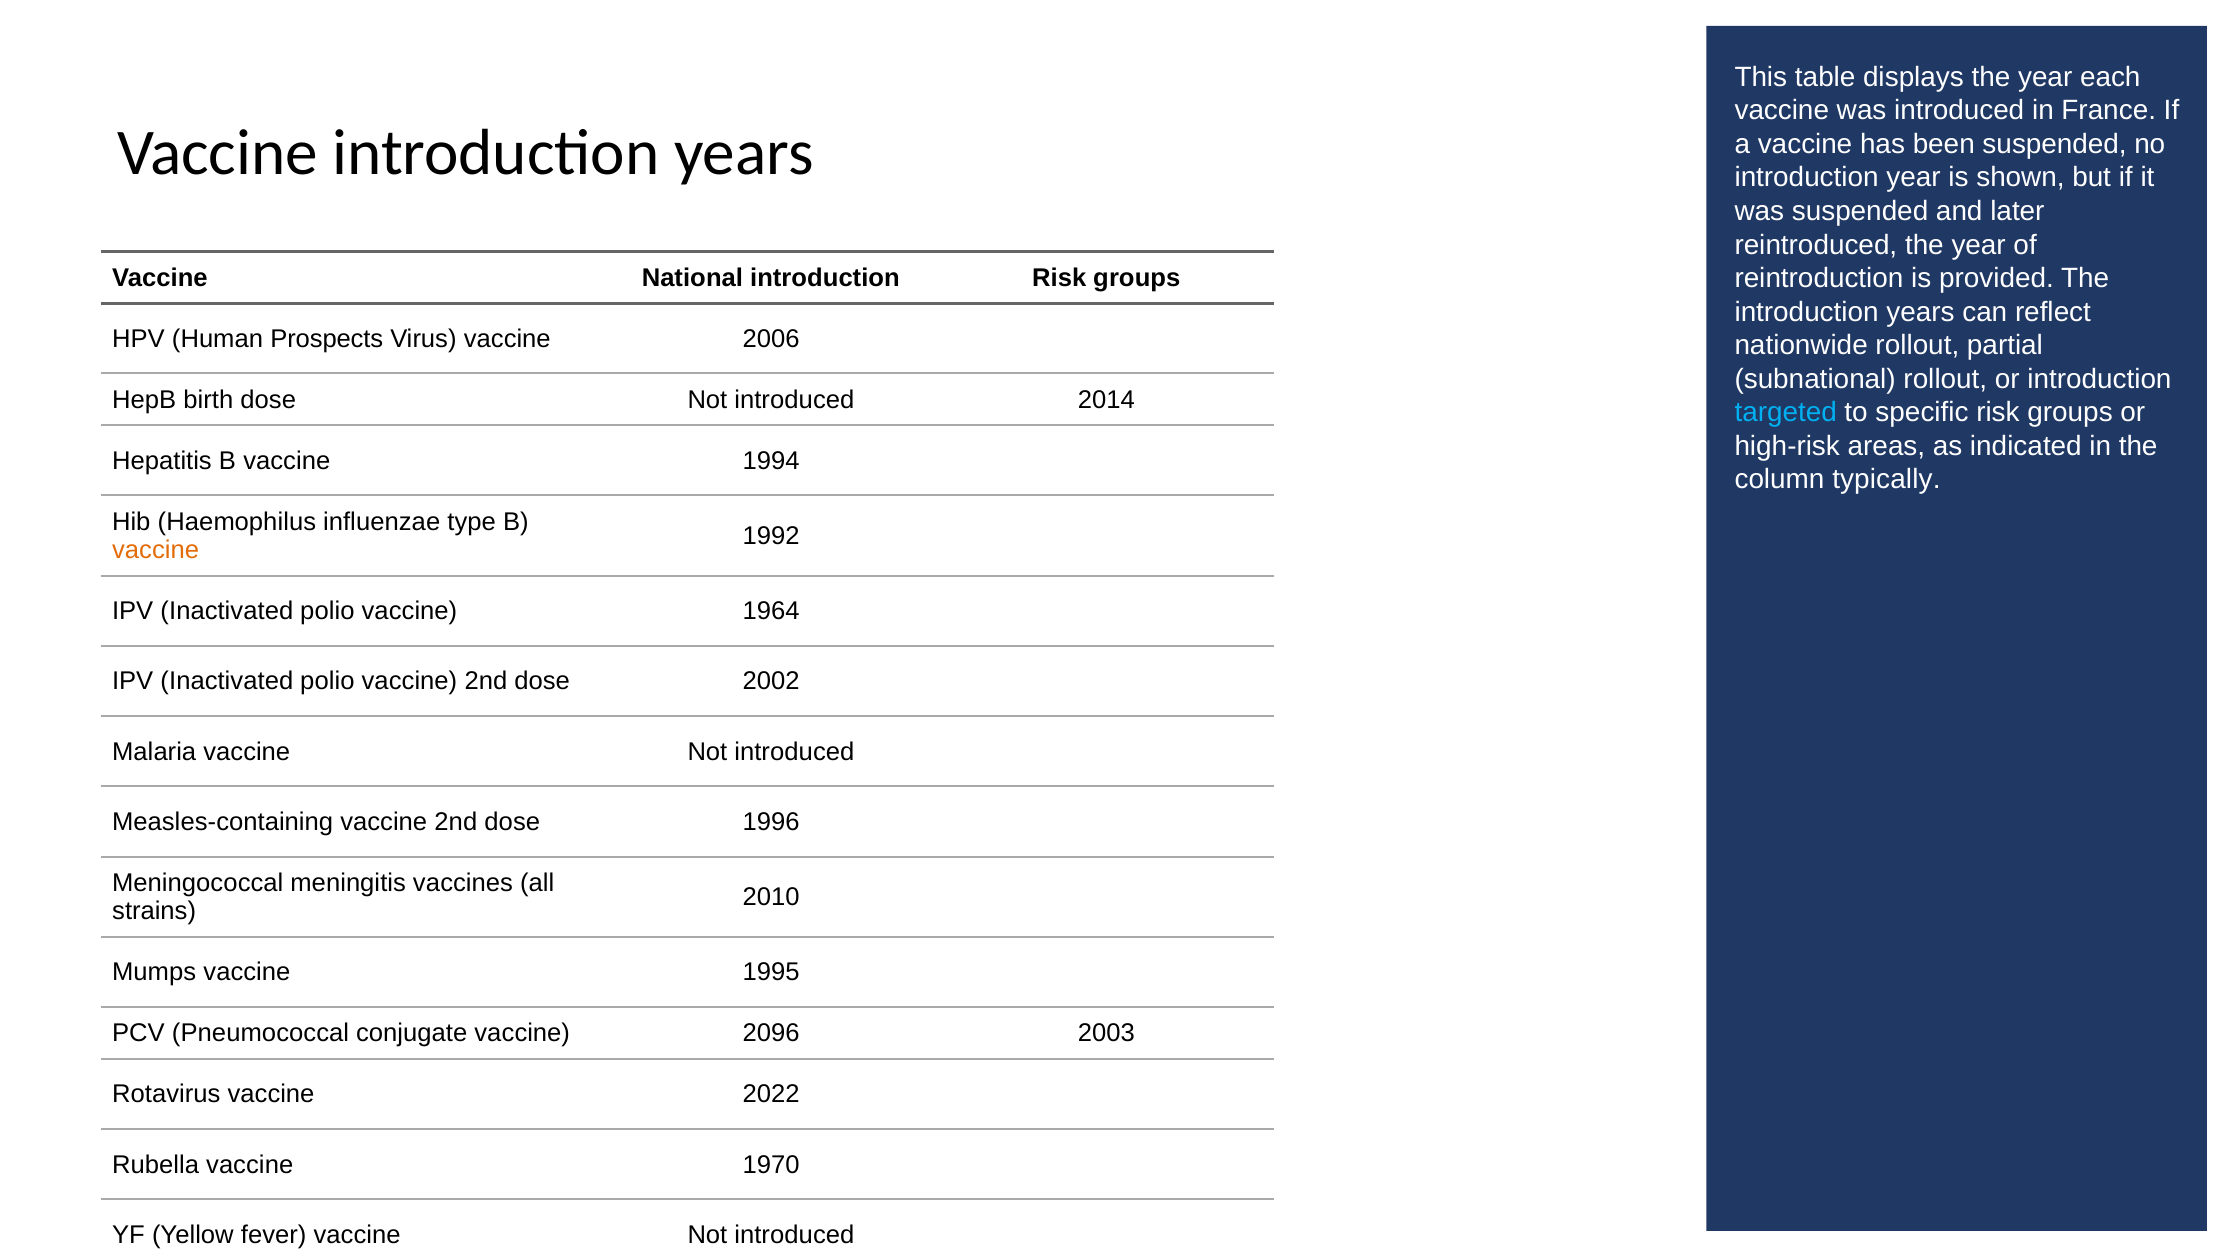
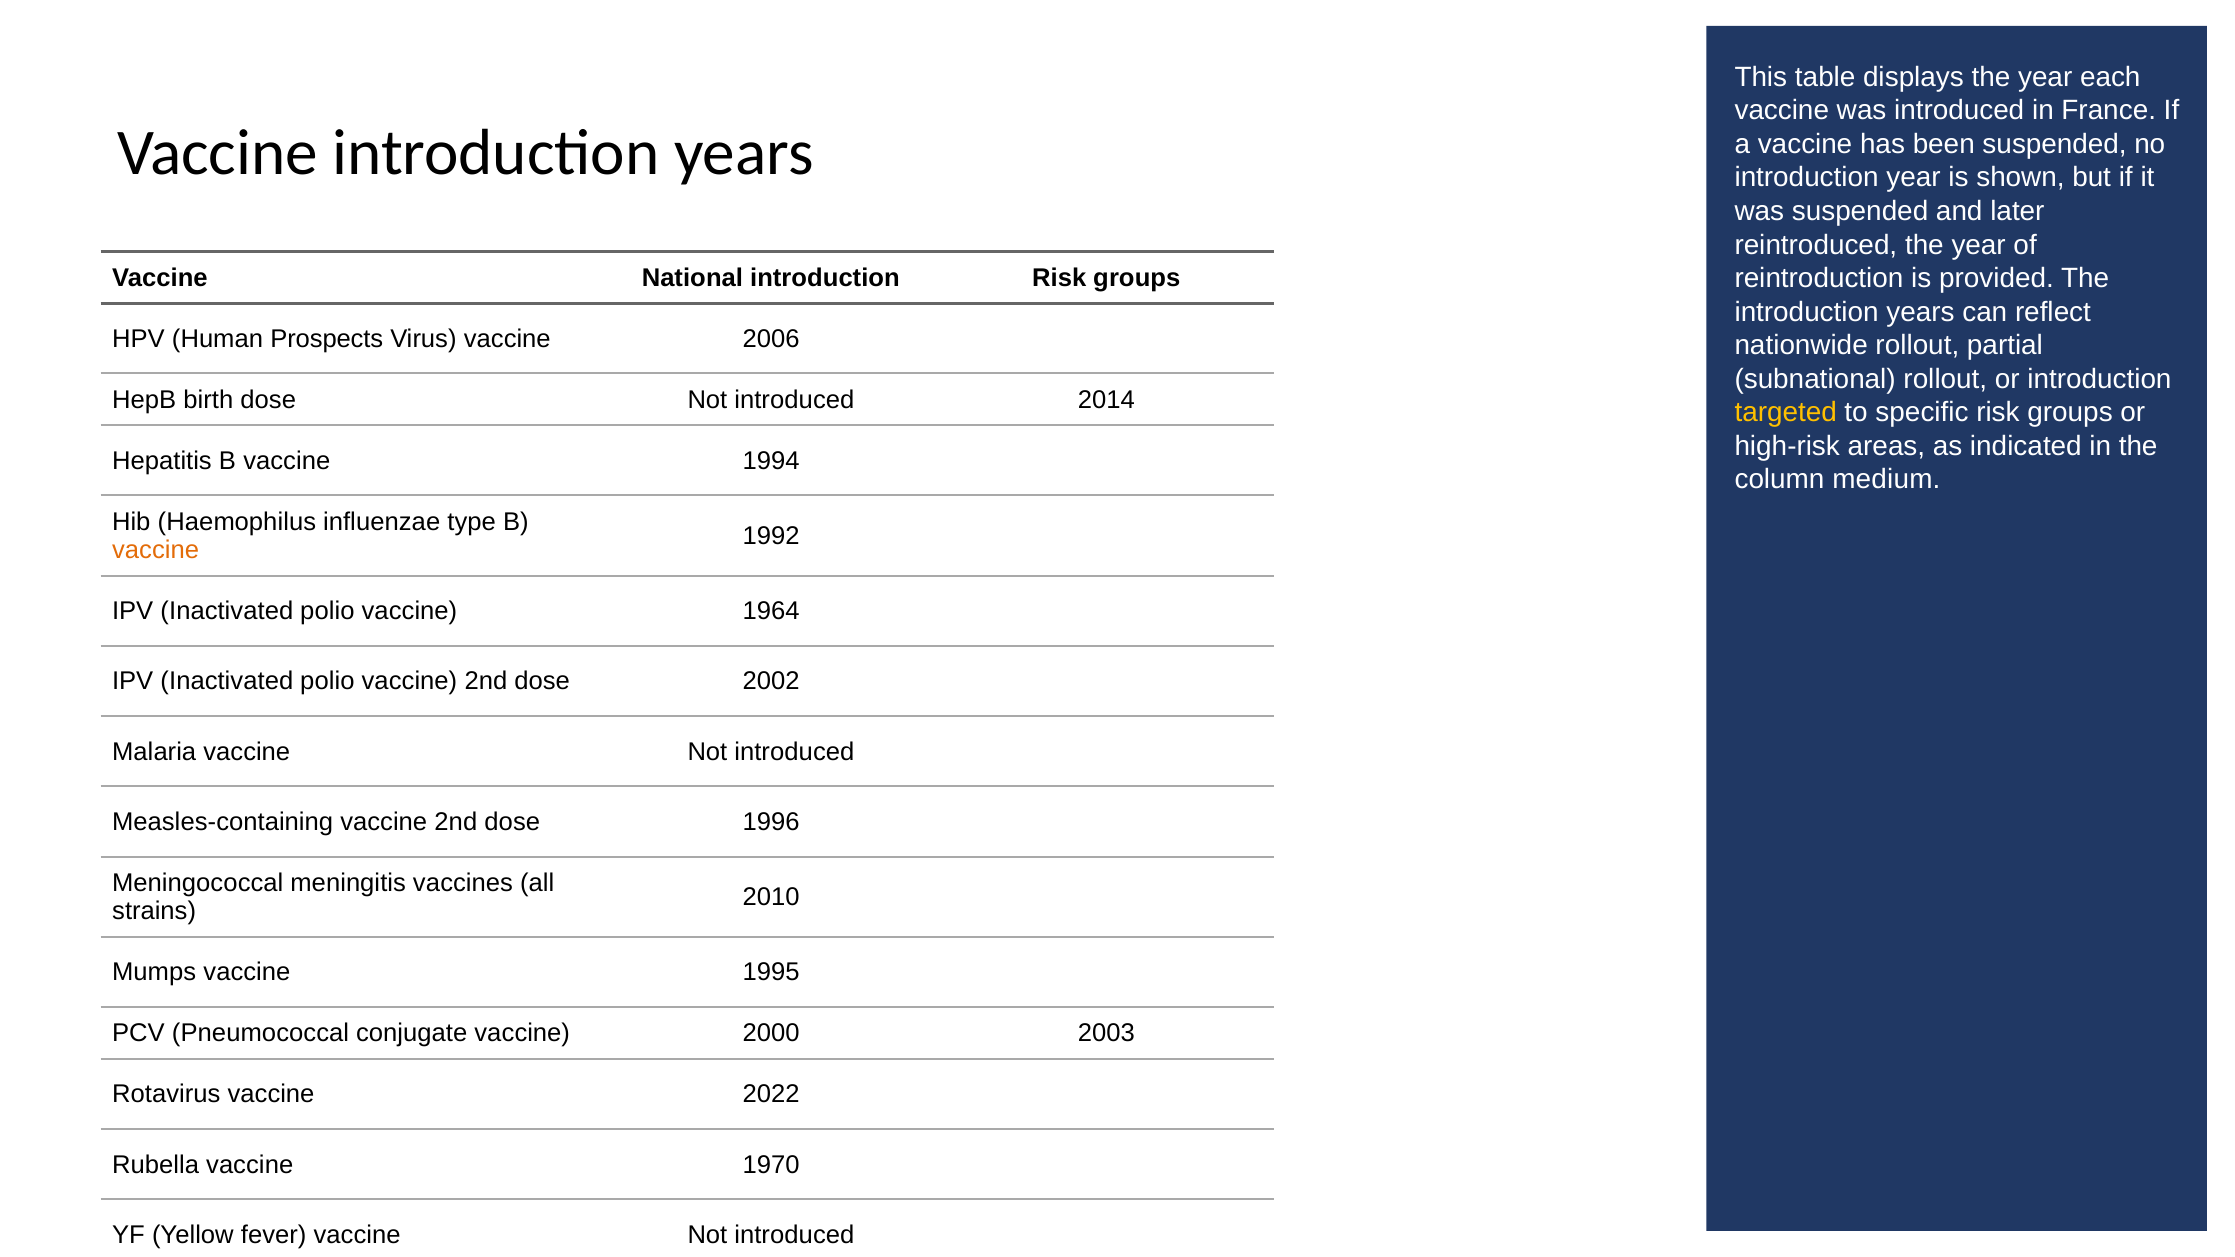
targeted colour: light blue -> yellow (1786, 412)
typically: typically -> medium (1886, 480)
2096: 2096 -> 2000 (771, 1034)
